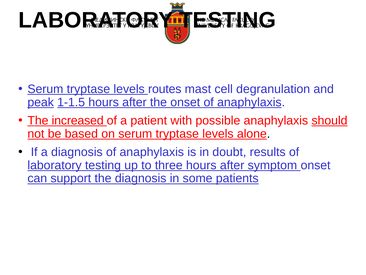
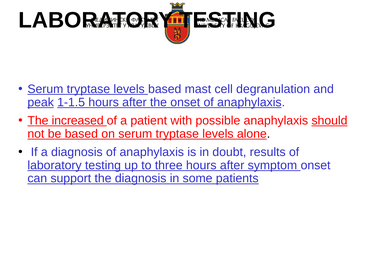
levels routes: routes -> based (165, 89)
